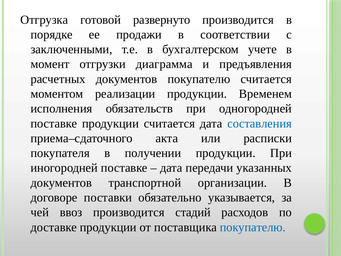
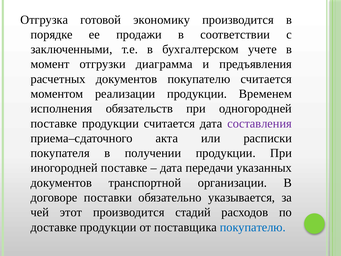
развернуто: развернуто -> экономику (162, 20)
составления colour: blue -> purple (260, 123)
ввоз: ввоз -> этот (71, 212)
